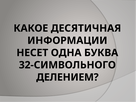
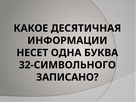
ДЕЛЕНИЕМ: ДЕЛЕНИЕМ -> ЗАПИСАНО (67, 77)
